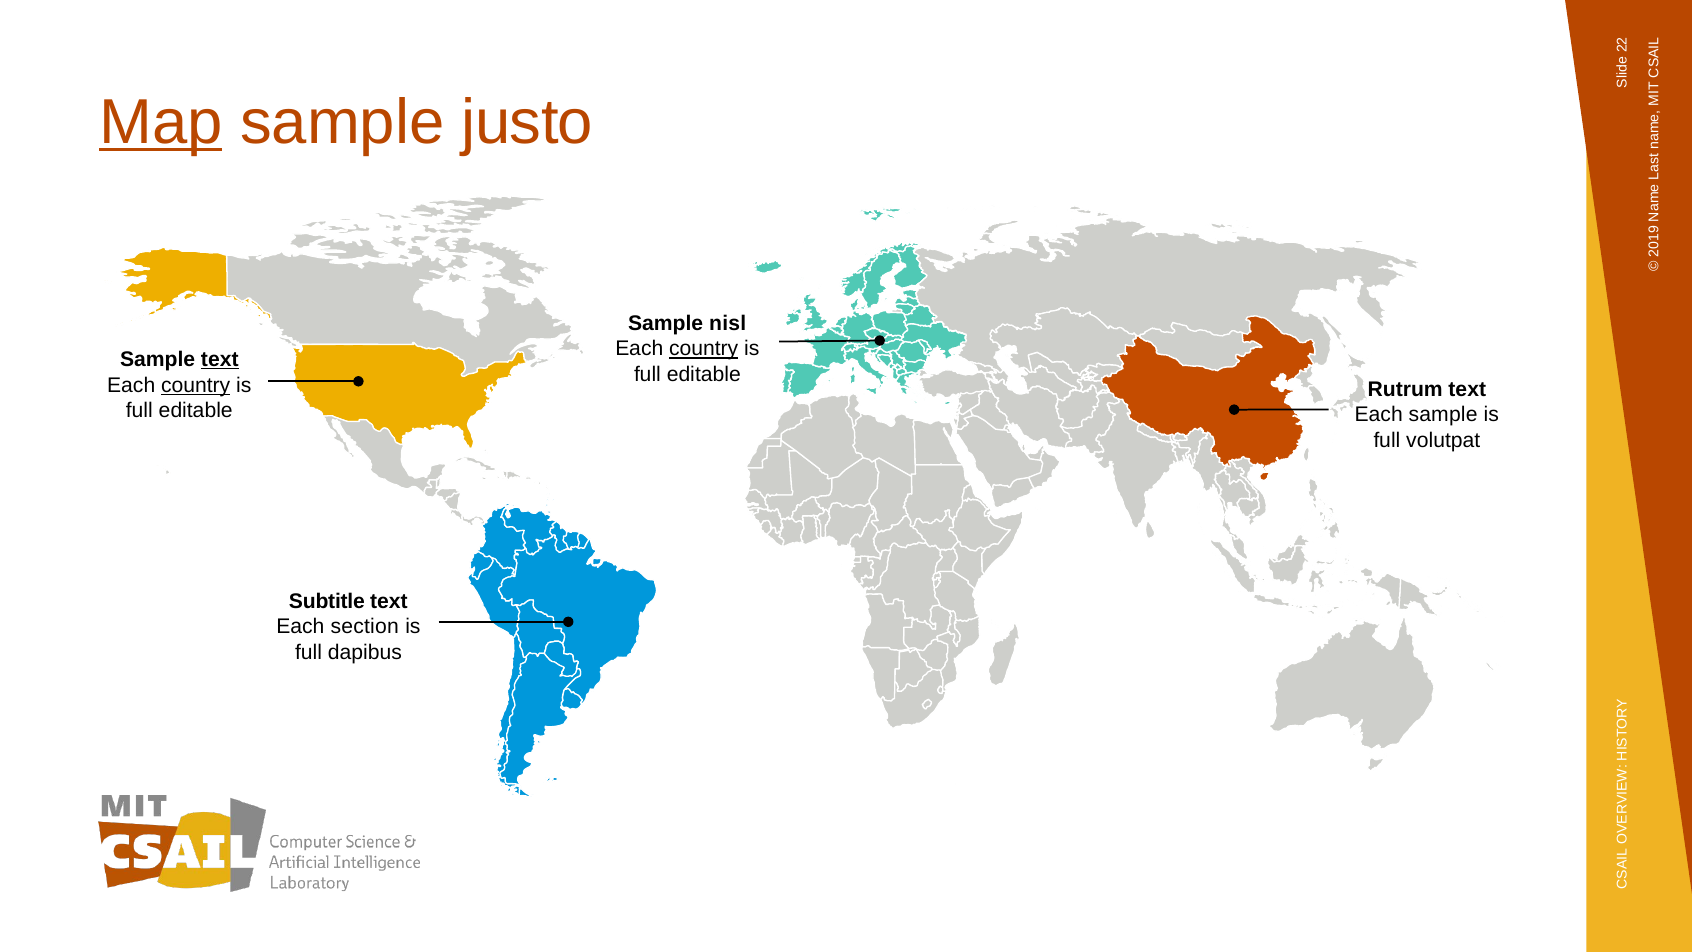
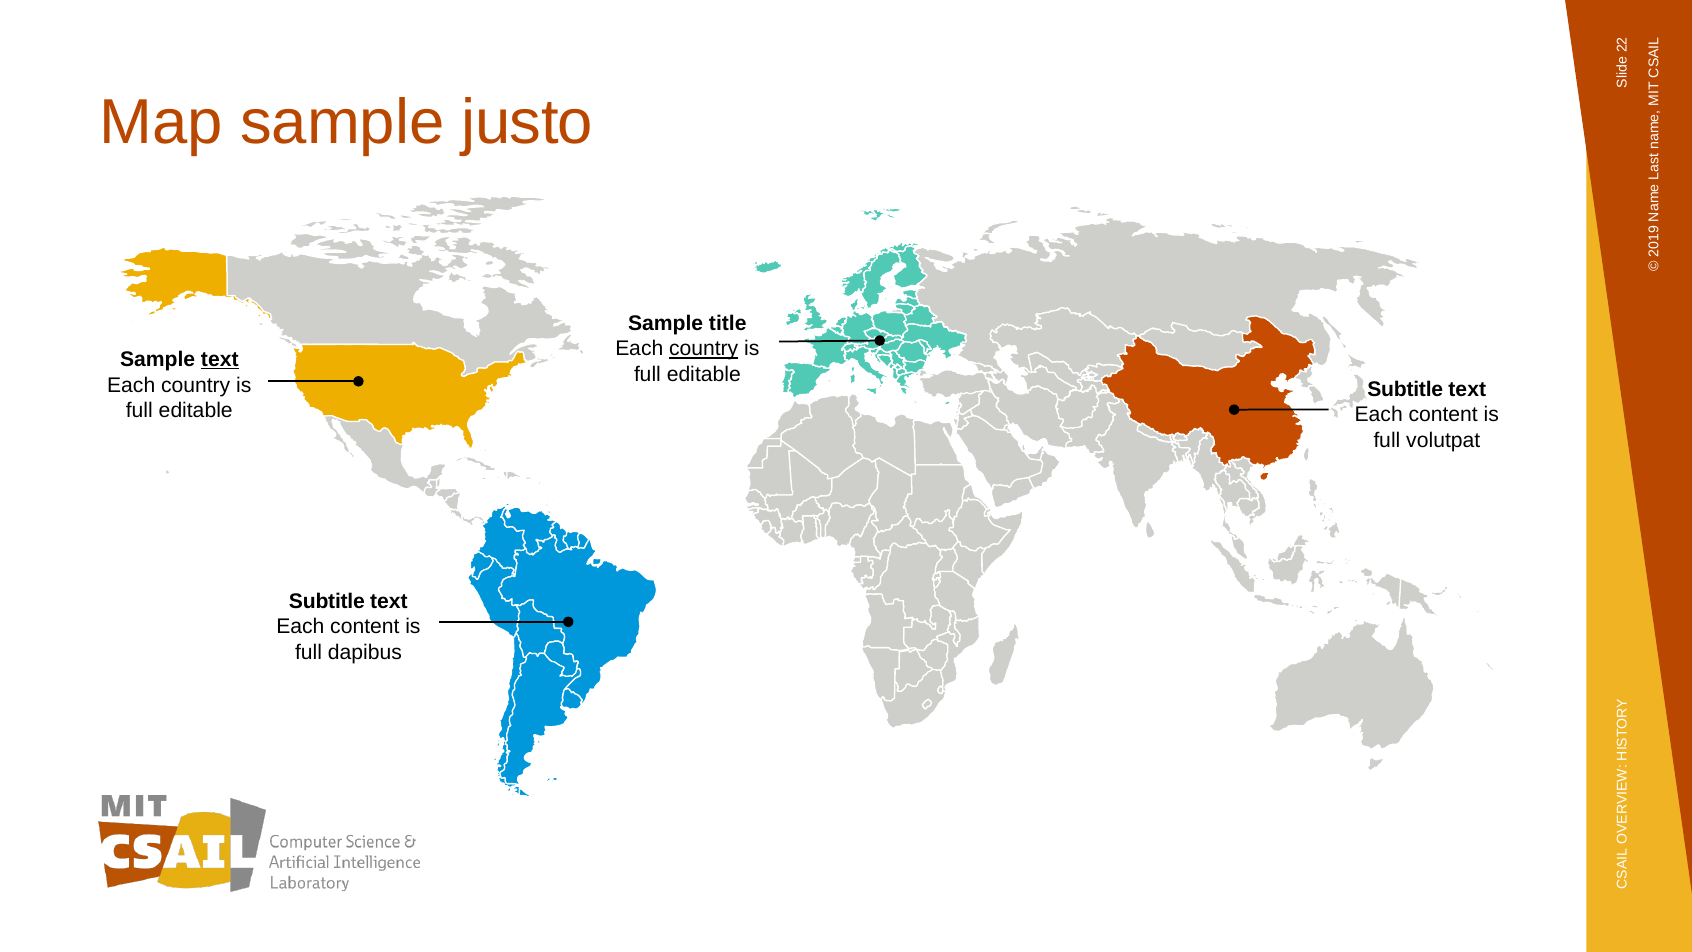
Map underline: present -> none (161, 122)
nisl: nisl -> title (728, 323)
country underline: present -> none (196, 385)
Rutrum: Rutrum -> Subtitle (1405, 389)
sample: sample -> content (1443, 415)
section: section -> content (365, 627)
